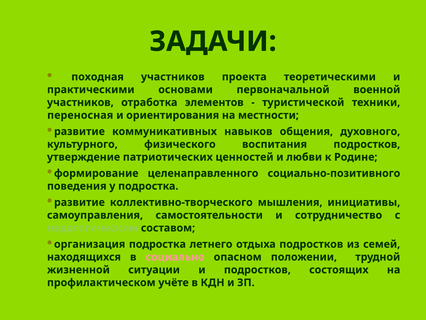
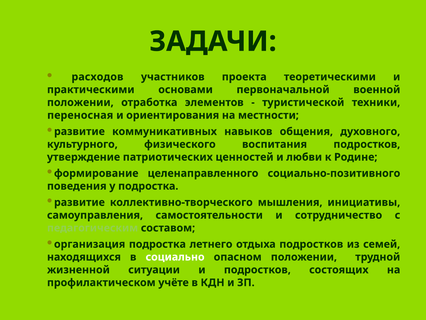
походная: походная -> расходов (97, 77)
участников: участников -> положении (80, 102)
социально colour: pink -> white (175, 257)
